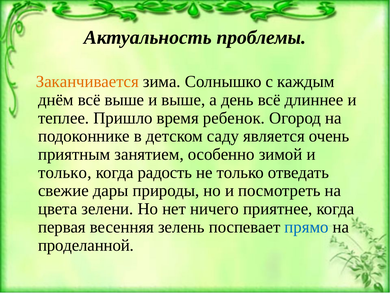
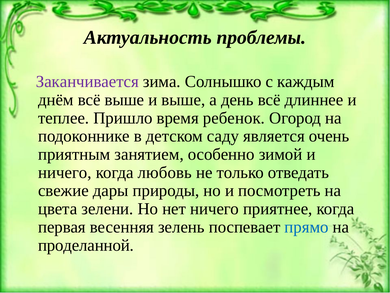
Заканчивается colour: orange -> purple (87, 81)
только: только -> ничего (65, 172)
радость: радость -> любовь (165, 172)
